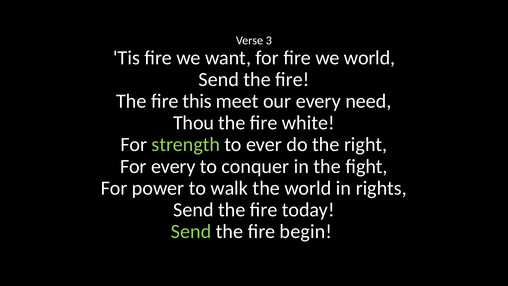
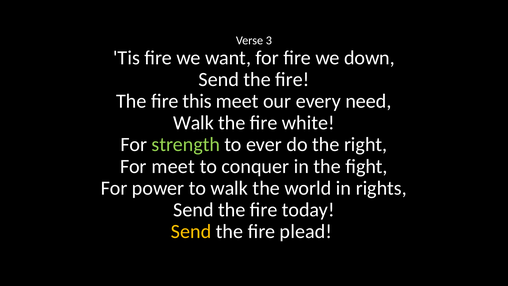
we world: world -> down (369, 58)
Thou: Thou -> Walk (194, 123)
For every: every -> meet (173, 166)
Send colour: light green -> yellow (191, 231)
begin: begin -> plead (306, 231)
